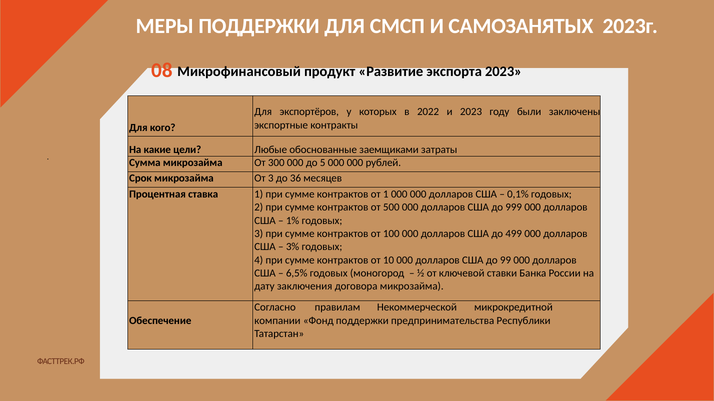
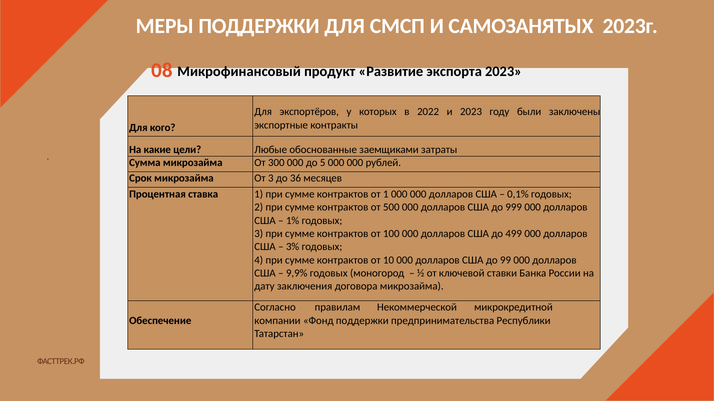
6,5%: 6,5% -> 9,9% (297, 274)
